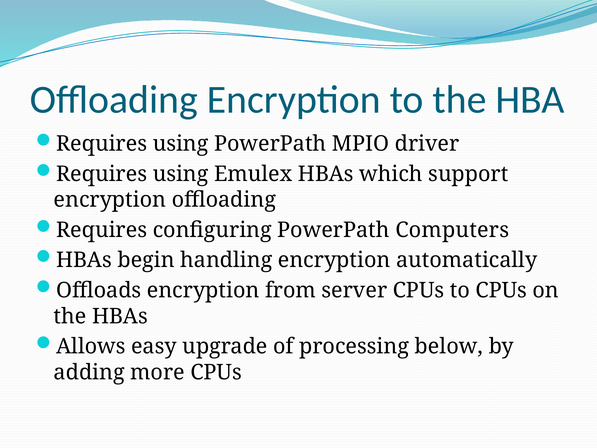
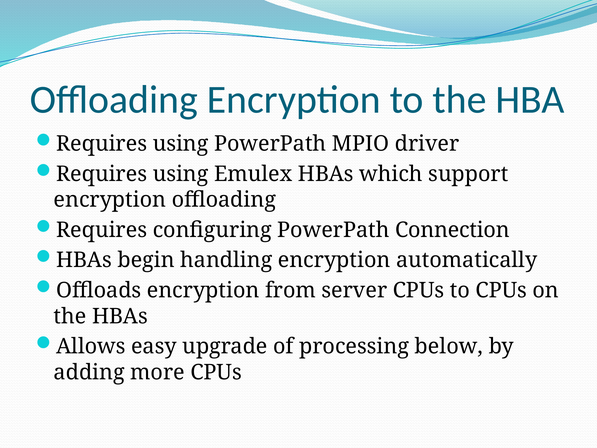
Computers: Computers -> Connection (452, 230)
